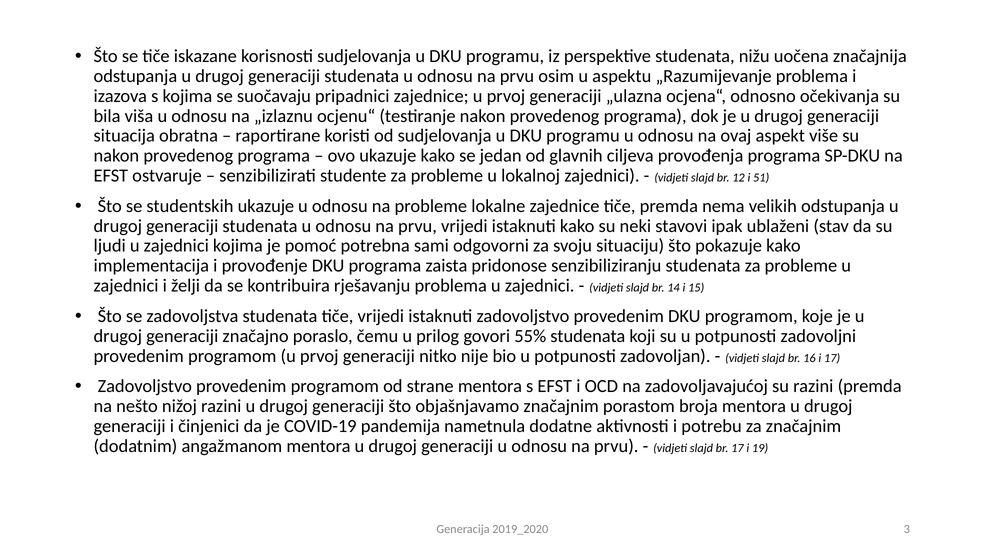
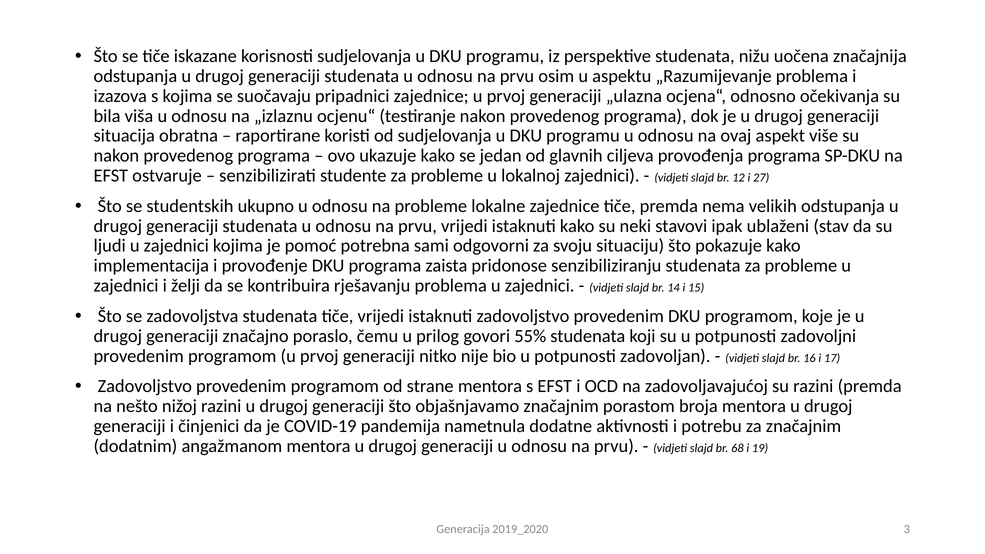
51: 51 -> 27 (761, 178)
studentskih ukazuje: ukazuje -> ukupno (266, 206)
br 17: 17 -> 68 (737, 448)
